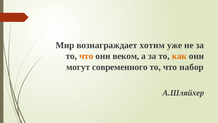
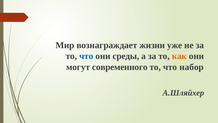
хотим: хотим -> жизни (152, 45)
что colour: orange -> blue (86, 56)
веком: веком -> среды (126, 56)
